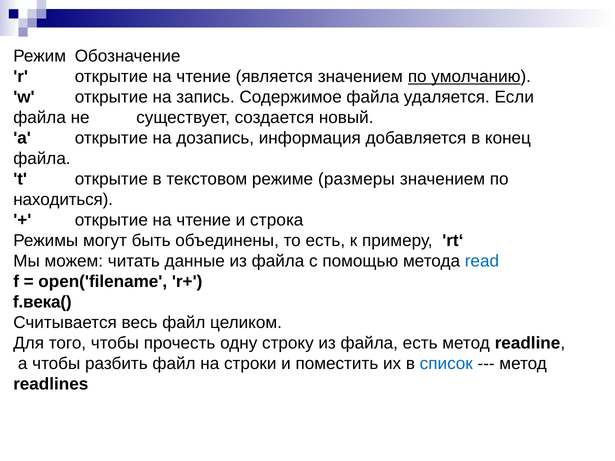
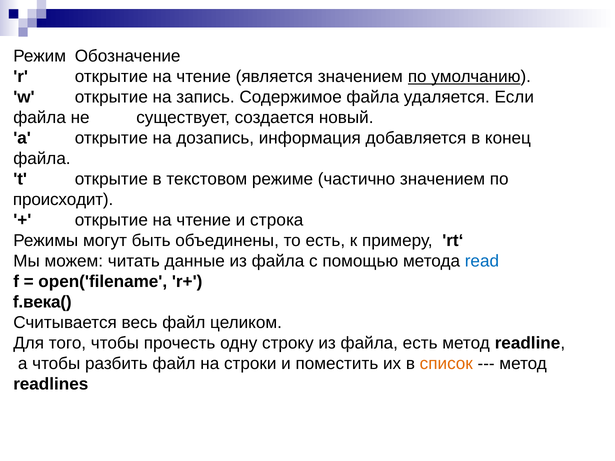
размеры: размеры -> частично (357, 179)
находиться: находиться -> происходит (63, 200)
список colour: blue -> orange (446, 364)
